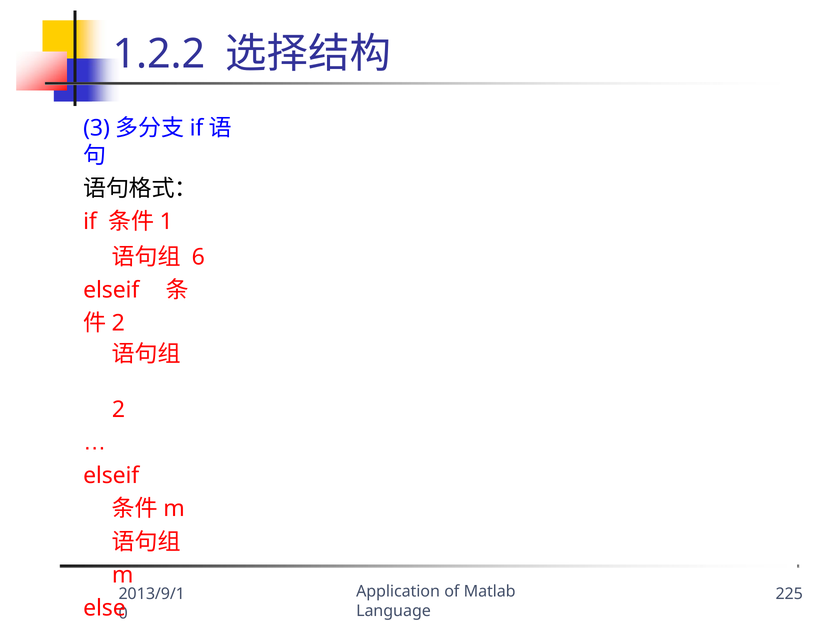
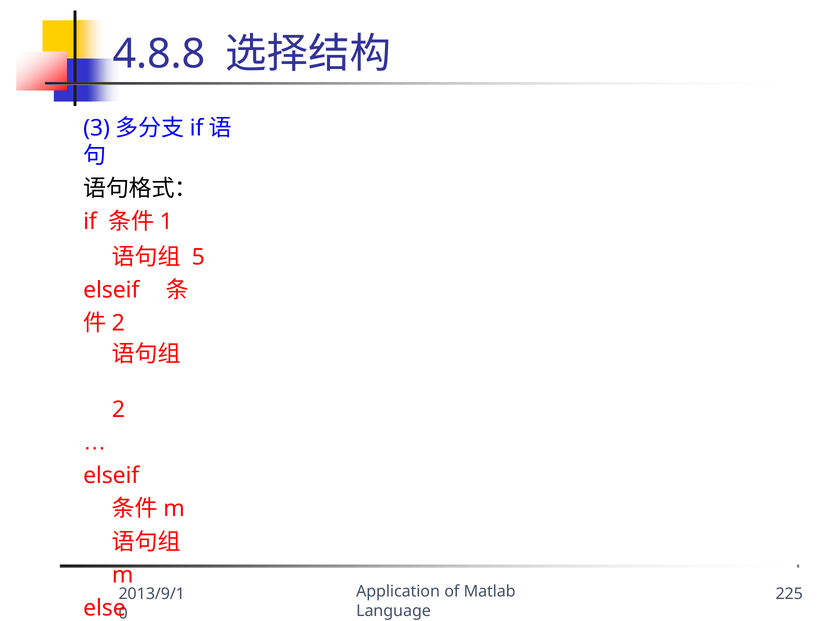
1.2.2: 1.2.2 -> 4.8.8 (159, 54)
6: 6 -> 5 (198, 257)
